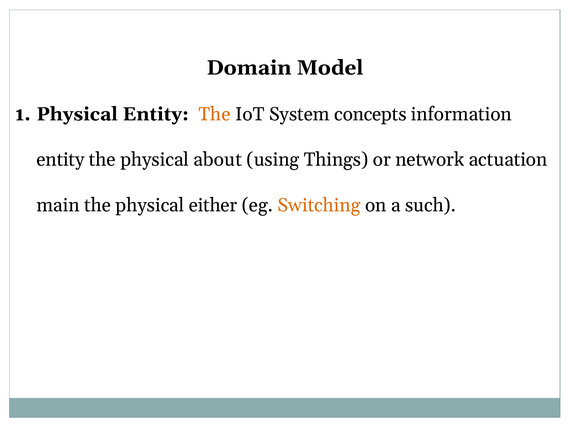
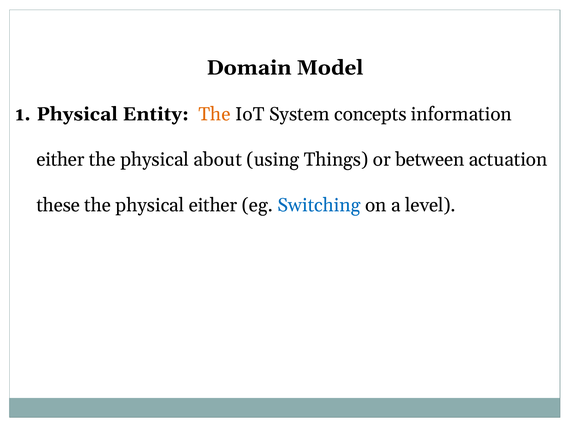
entity: entity -> either (61, 160)
network: network -> between (430, 160)
main: main -> these (58, 205)
Switching colour: orange -> blue (319, 205)
such: such -> level (430, 205)
